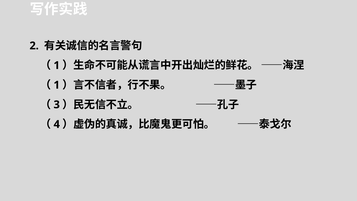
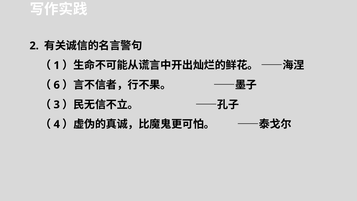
1: 1 -> 6 (57, 85)
